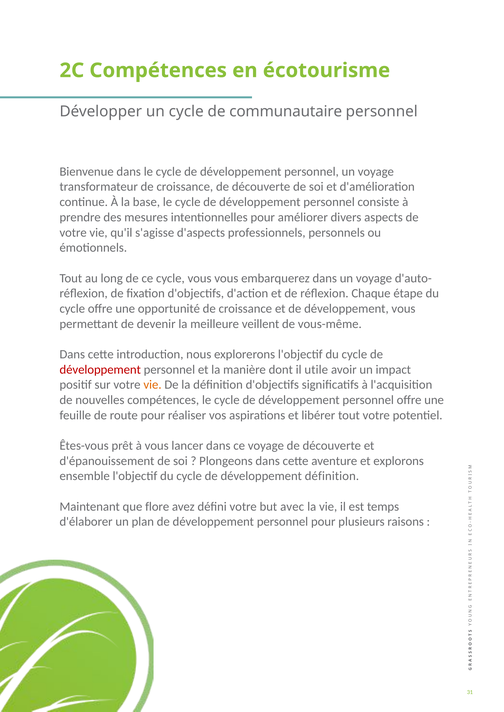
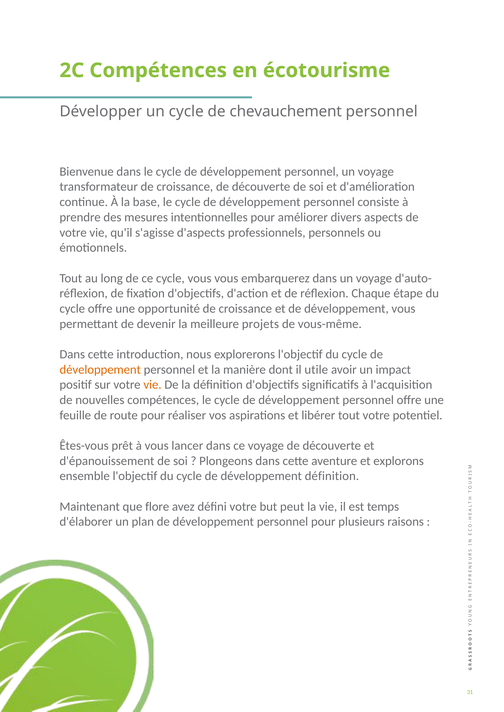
communautaire: communautaire -> chevauchement (286, 112)
veillent: veillent -> projets (260, 324)
développement colour: red -> orange (100, 370)
avec: avec -> peut (292, 507)
